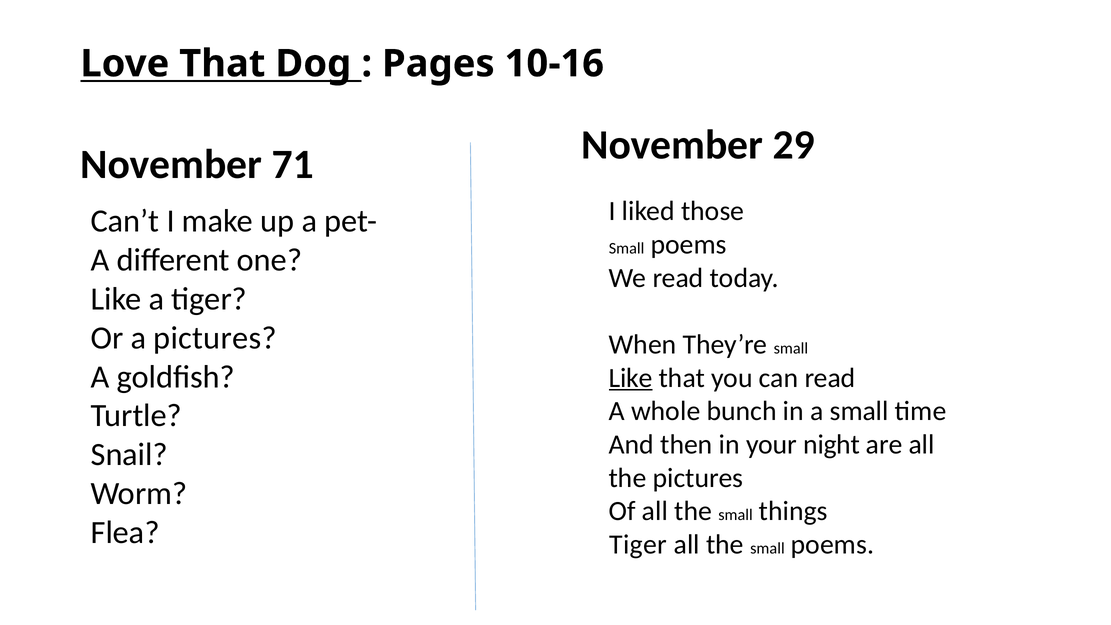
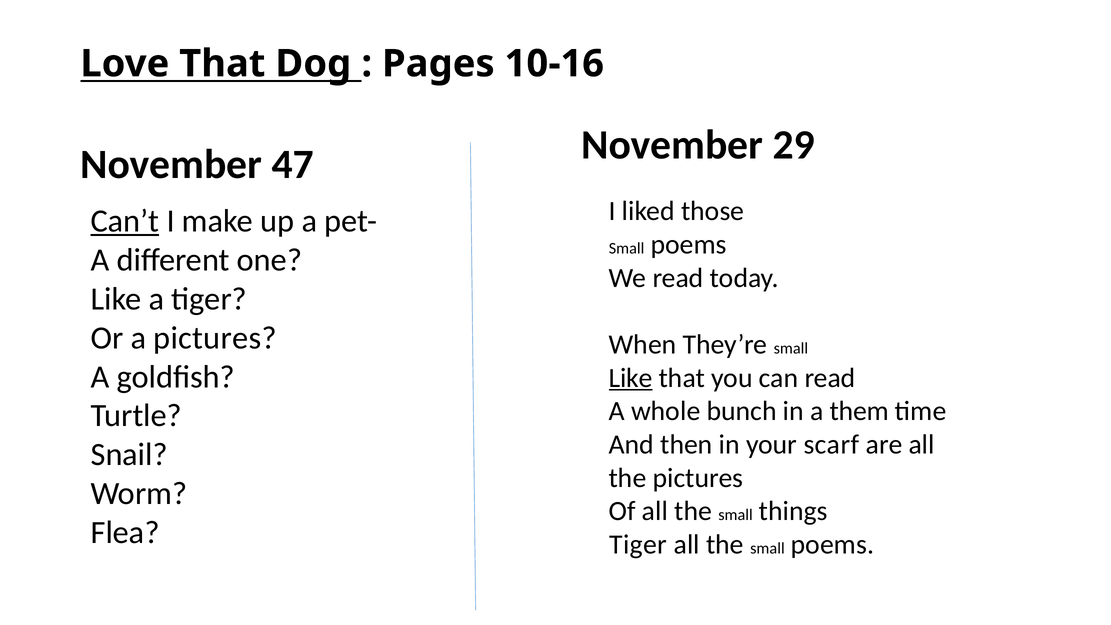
71: 71 -> 47 (293, 165)
Can’t underline: none -> present (125, 221)
a small: small -> them (859, 411)
night: night -> scarf (831, 445)
